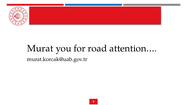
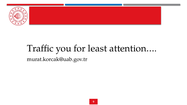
Murat: Murat -> Traffic (40, 48)
road: road -> least (97, 48)
